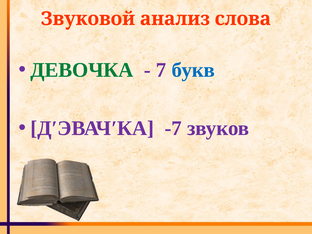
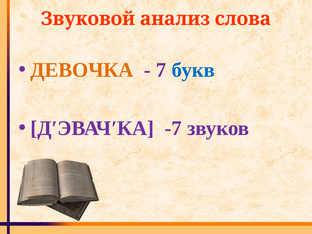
ДЕВОЧКА colour: green -> orange (82, 70)
